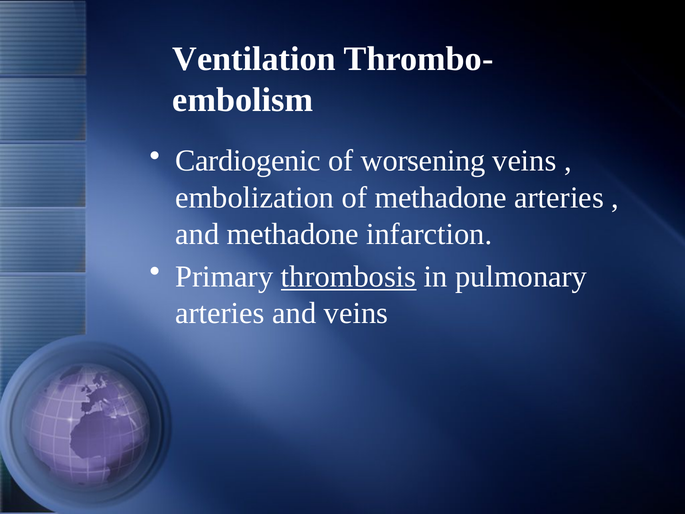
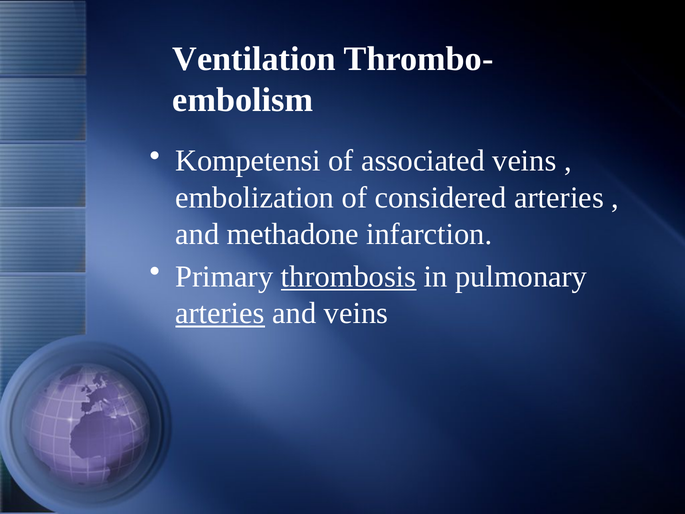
Cardiogenic: Cardiogenic -> Kompetensi (248, 161)
worsening: worsening -> associated (423, 161)
of methadone: methadone -> considered (441, 197)
arteries underline: none -> present (220, 313)
